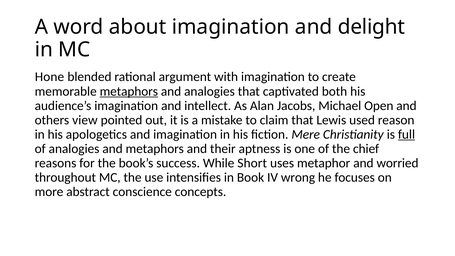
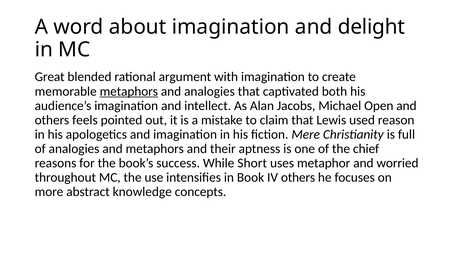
Hone: Hone -> Great (50, 77)
view: view -> feels (85, 120)
full underline: present -> none (406, 134)
IV wrong: wrong -> others (298, 177)
conscience: conscience -> knowledge (142, 192)
